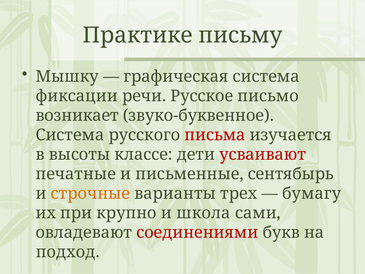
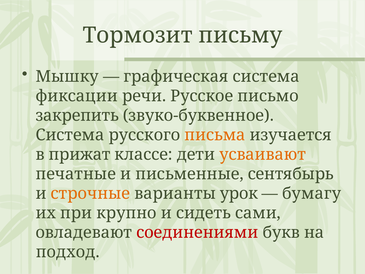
Практике: Практике -> Тормозит (138, 35)
возникает: возникает -> закрепить (77, 116)
письма colour: red -> orange (215, 135)
высоты: высоты -> прижат (80, 154)
усваивают colour: red -> orange (263, 154)
трех: трех -> урок (239, 193)
школа: школа -> сидеть (204, 213)
